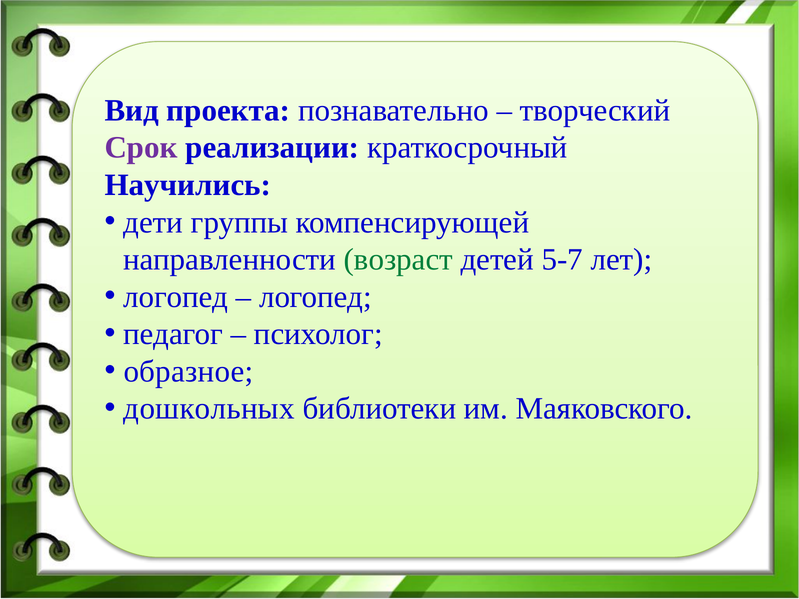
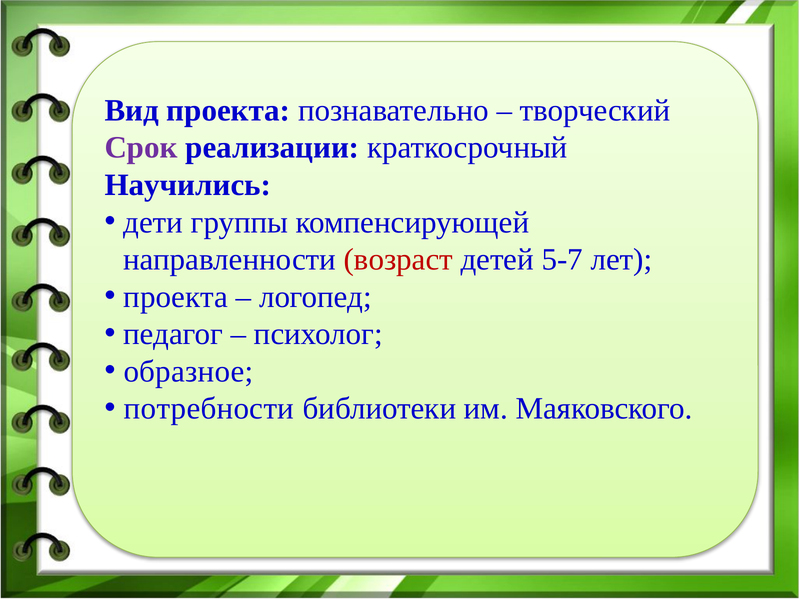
возраст colour: green -> red (398, 260)
логопед: логопед -> проекта (176, 297)
дошкольных: дошкольных -> потребности (209, 409)
